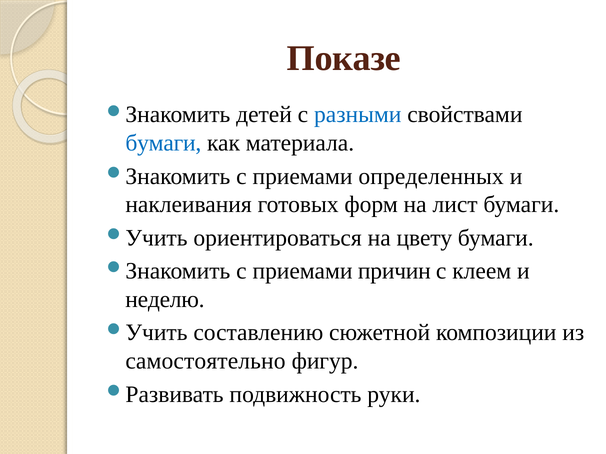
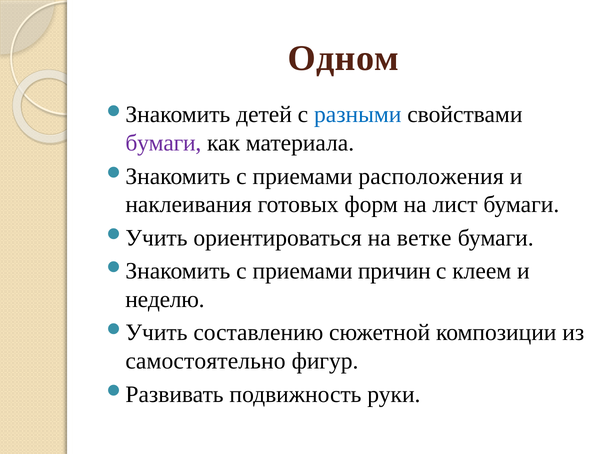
Показе: Показе -> Одном (343, 59)
бумаги colour: blue -> purple (163, 143)
определенных: определенных -> расположения (431, 176)
цвету: цвету -> ветке (424, 238)
